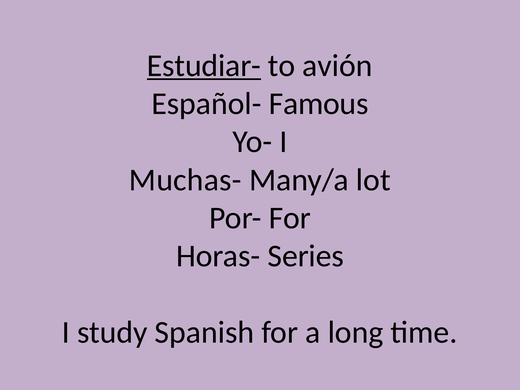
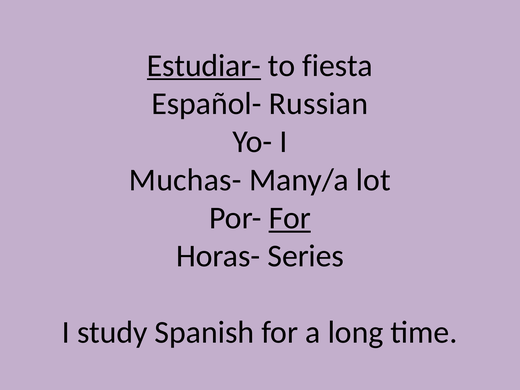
avión: avión -> fiesta (338, 66)
Famous: Famous -> Russian (318, 104)
For underline: none -> present (290, 218)
